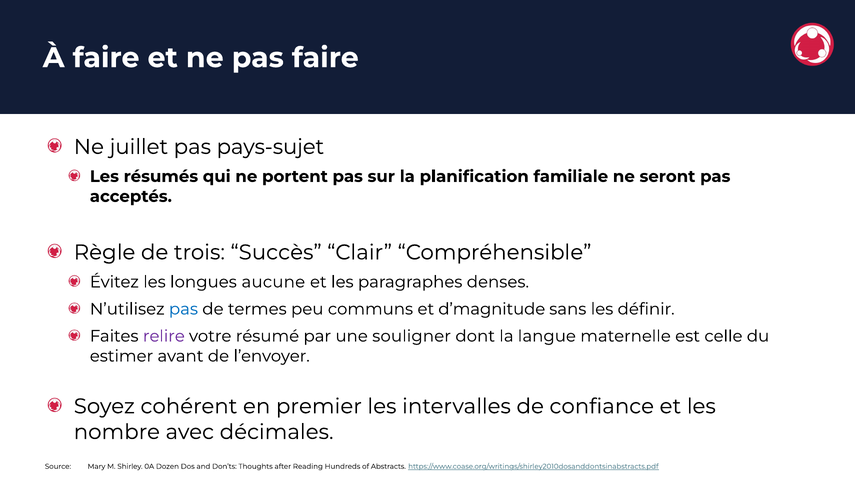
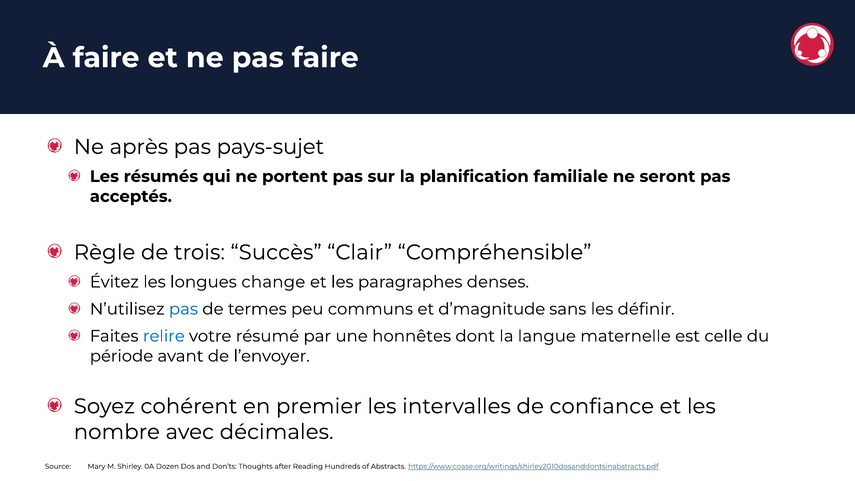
juillet: juillet -> après (139, 147)
aucune: aucune -> change (273, 282)
relire colour: purple -> blue (164, 336)
souligner: souligner -> honnêtes (412, 336)
estimer: estimer -> période (121, 356)
